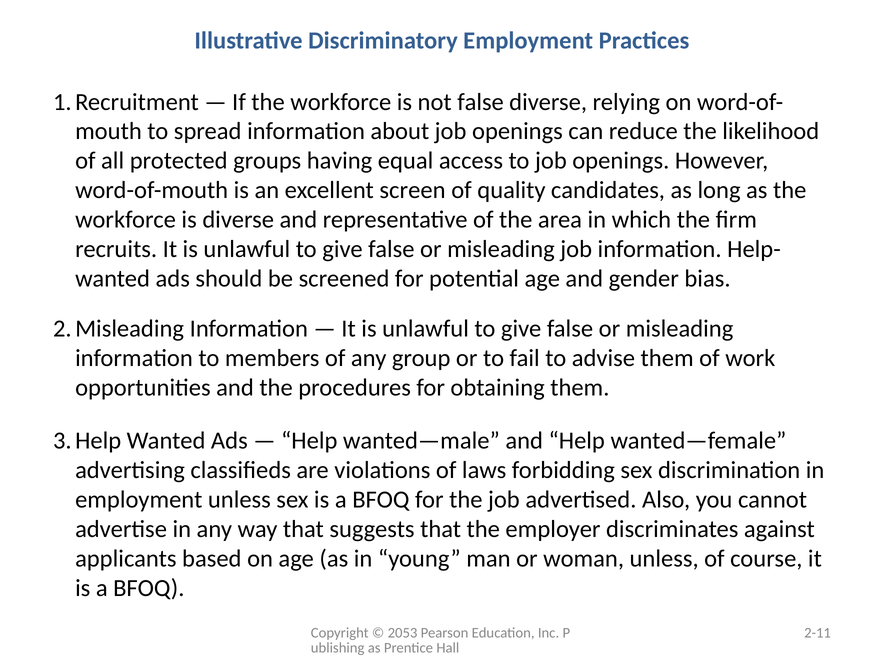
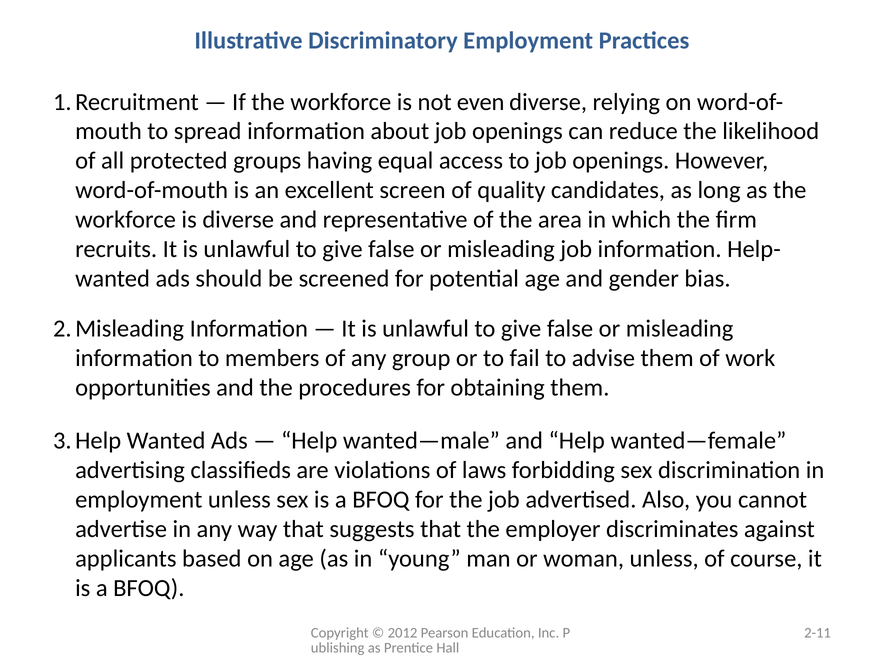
not false: false -> even (481, 102)
2053: 2053 -> 2012 (403, 633)
